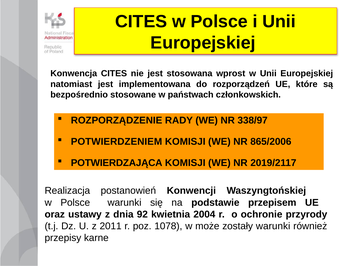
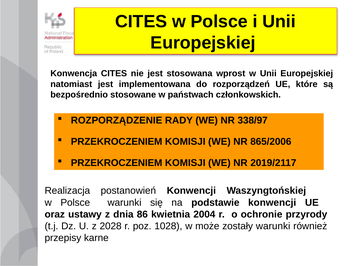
POTWIERDZENIEM: POTWIERDZENIEM -> PRZEKROCZENIEM (117, 141)
POTWIERDZAJĄCA: POTWIERDZAJĄCA -> PRZEKROCZENIEM (117, 163)
podstawie przepisem: przepisem -> konwencji (272, 202)
92: 92 -> 86 (142, 214)
2011: 2011 -> 2028 (111, 226)
1078: 1078 -> 1028 (168, 226)
